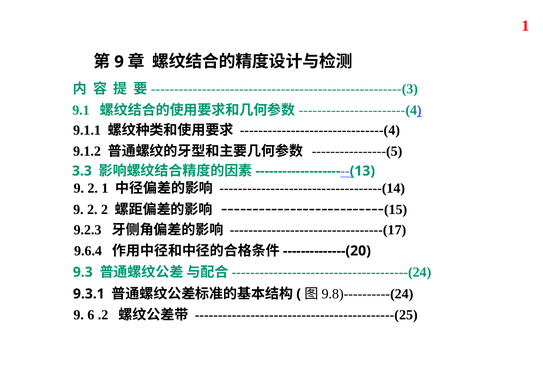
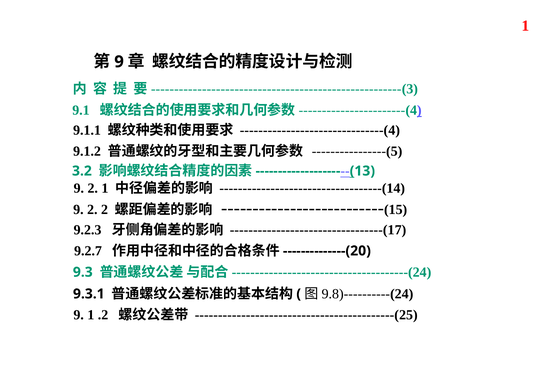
3.3: 3.3 -> 3.2 (82, 171)
9.6.4: 9.6.4 -> 9.2.7 (88, 251)
9 6: 6 -> 1 (91, 315)
